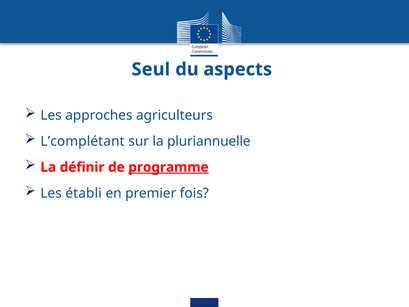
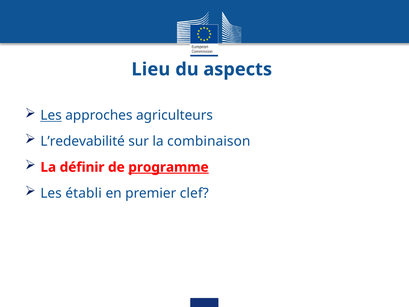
Seul: Seul -> Lieu (151, 69)
Les underline: none -> present (51, 115)
L’complétant: L’complétant -> L’redevabilité (83, 141)
pluriannuelle: pluriannuelle -> combinaison (209, 141)
fois: fois -> clef (194, 193)
